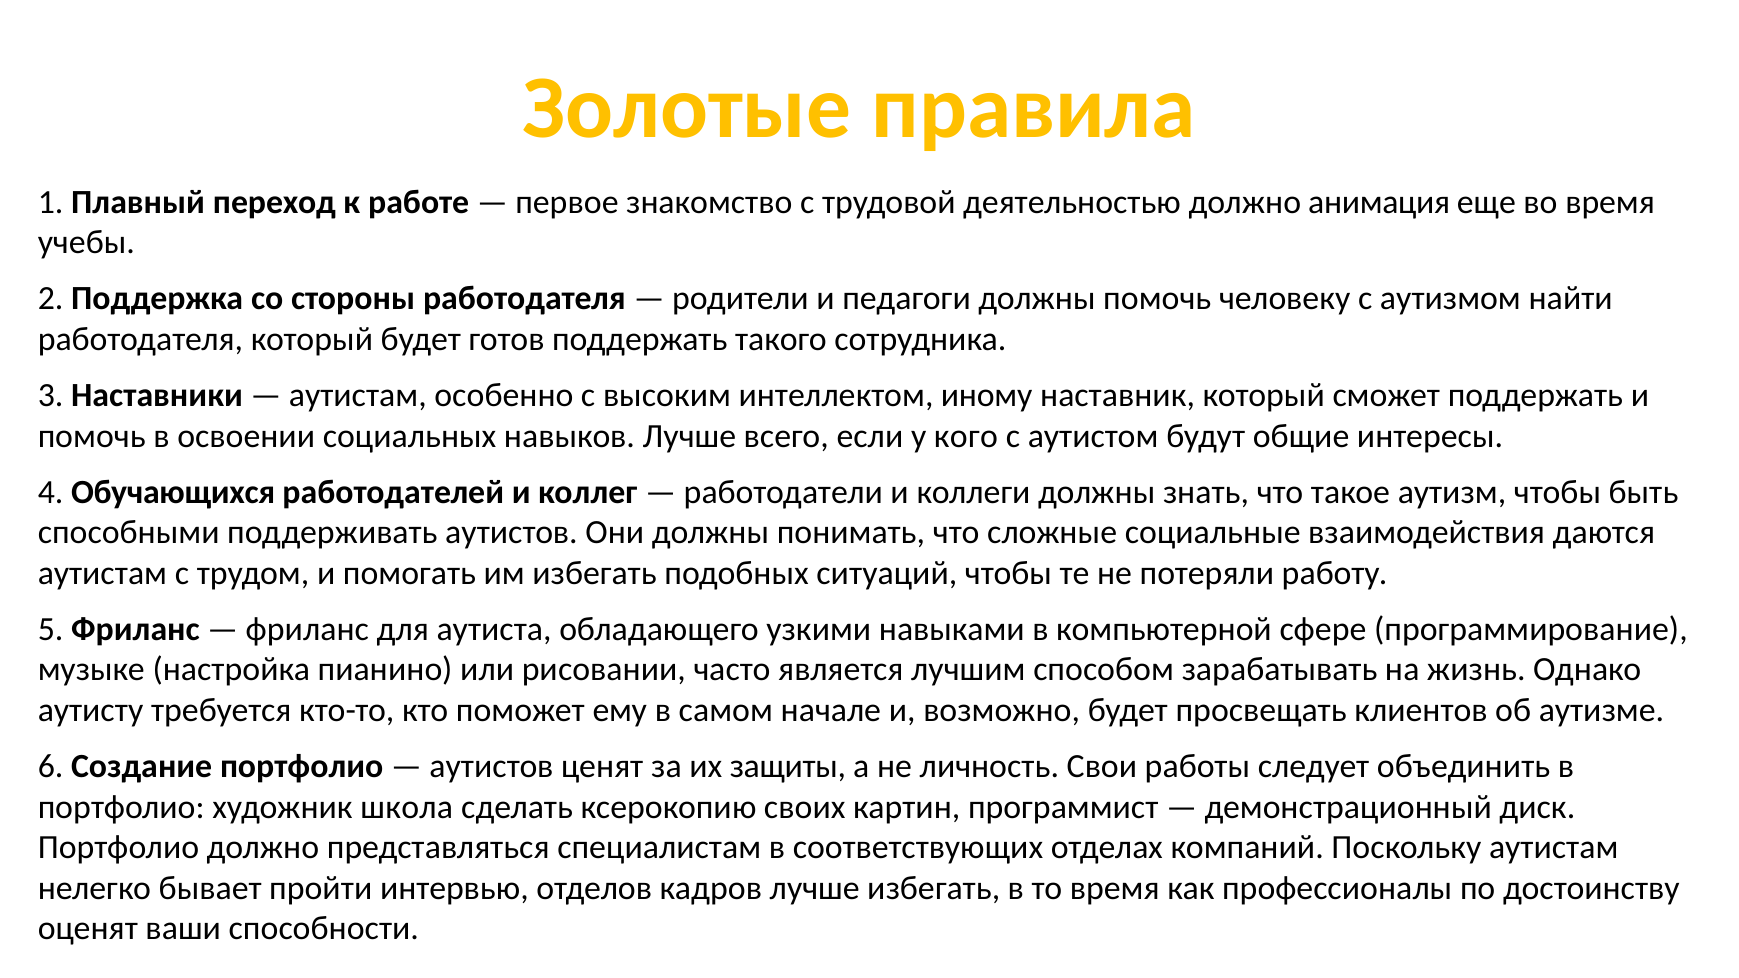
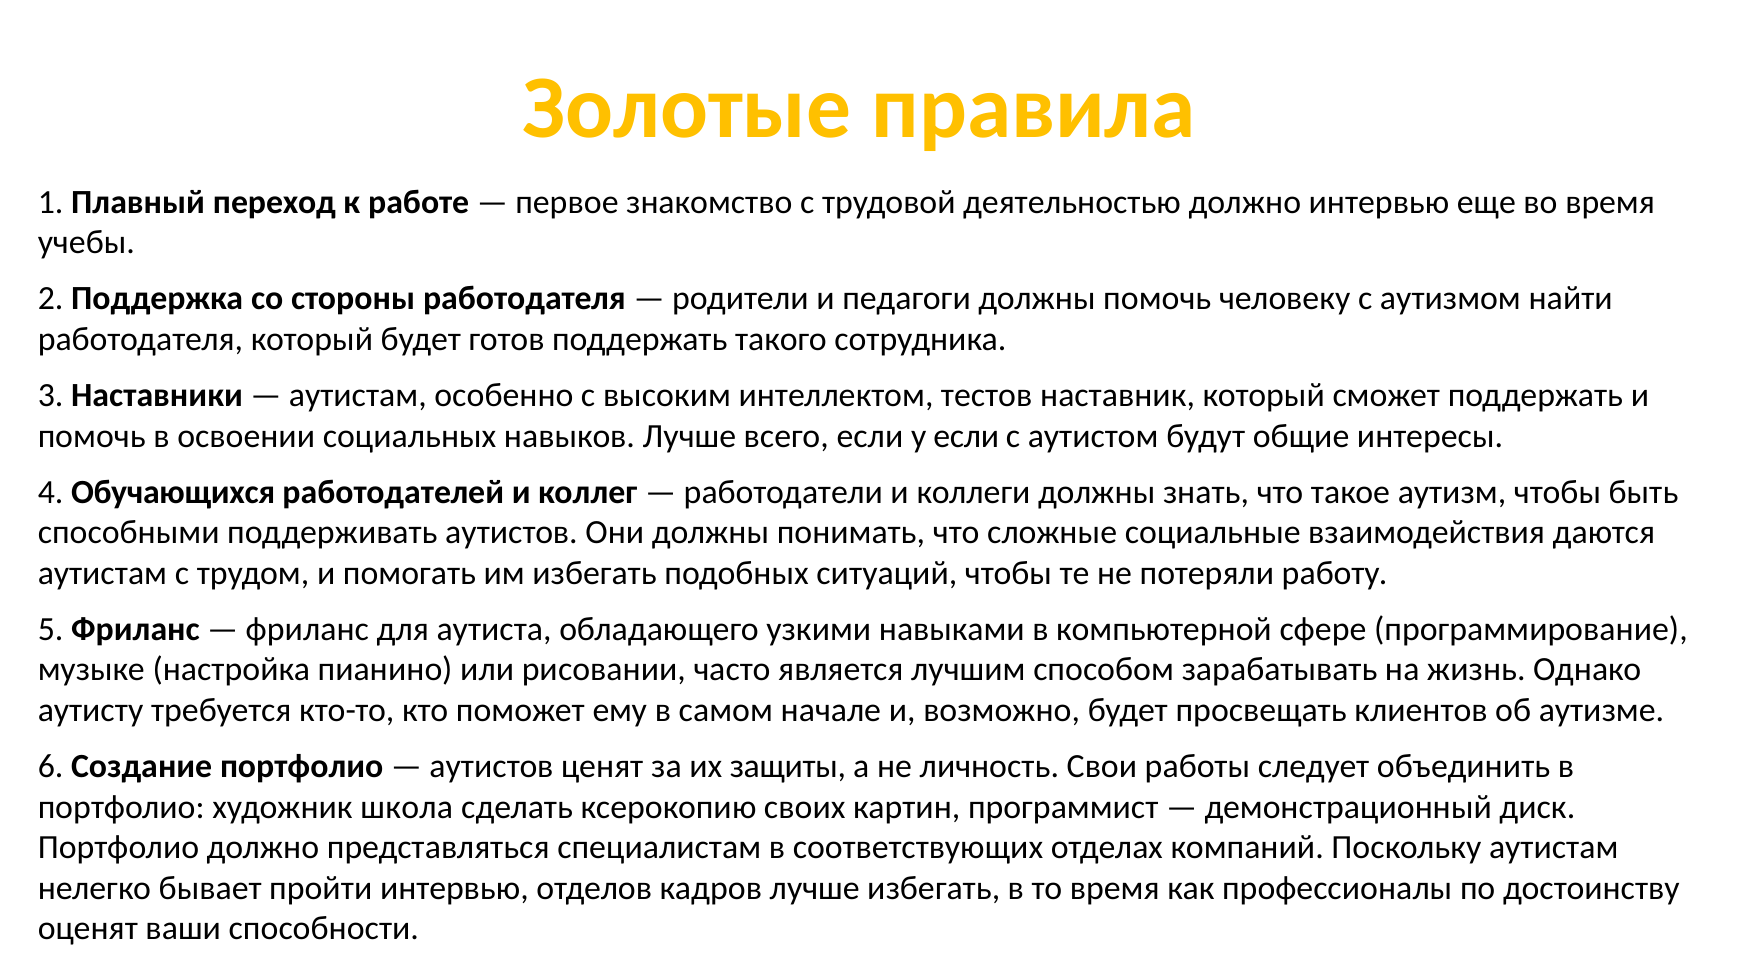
должно анимация: анимация -> интервью (1379, 202)
иному: иному -> тестов (987, 395)
у кого: кого -> если (966, 436)
